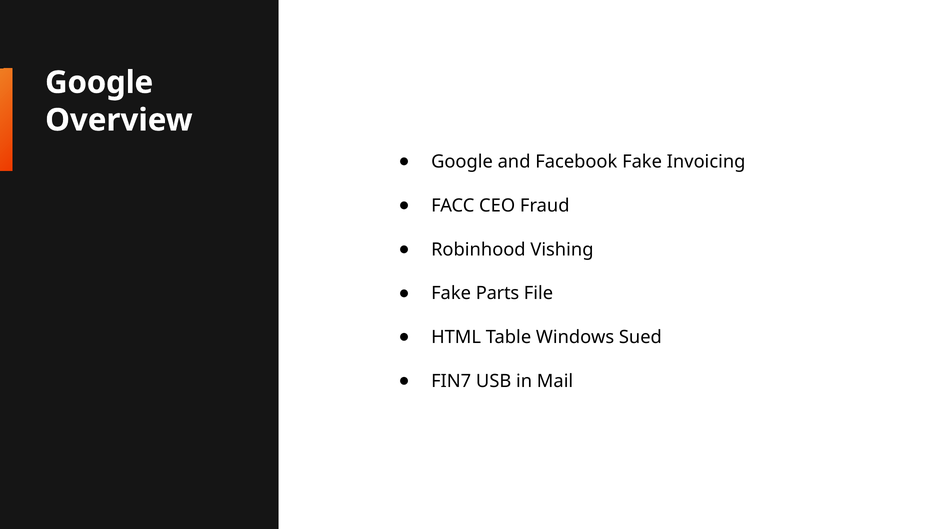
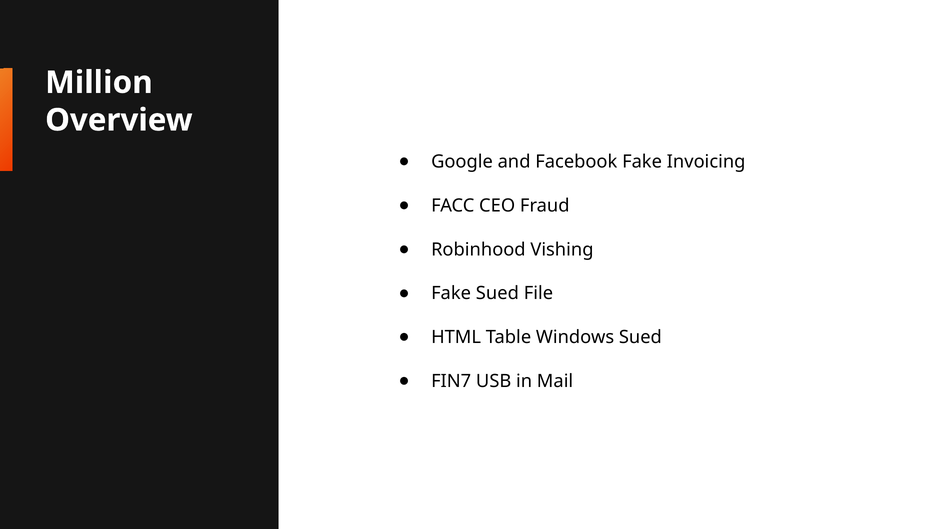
Google: Google -> Million (99, 83)
Fake Parts: Parts -> Sued (497, 293)
